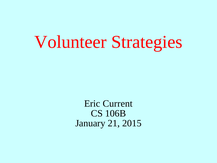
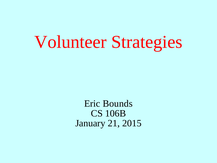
Current: Current -> Bounds (118, 103)
